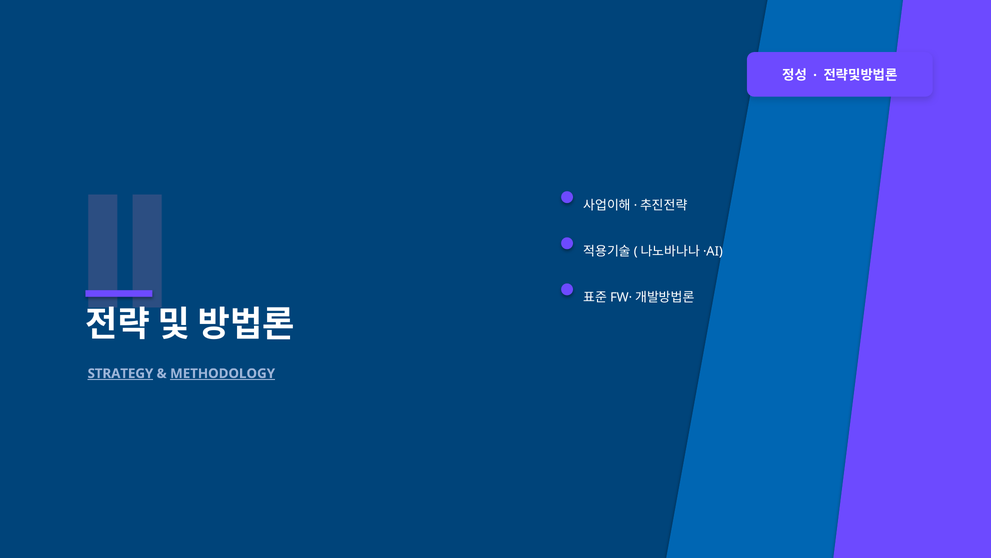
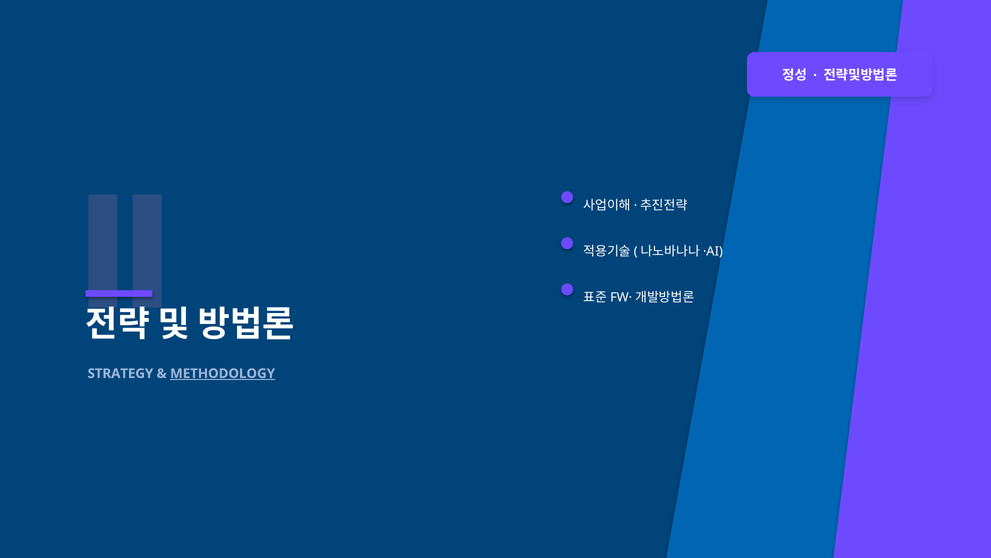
STRATEGY underline: present -> none (120, 373)
